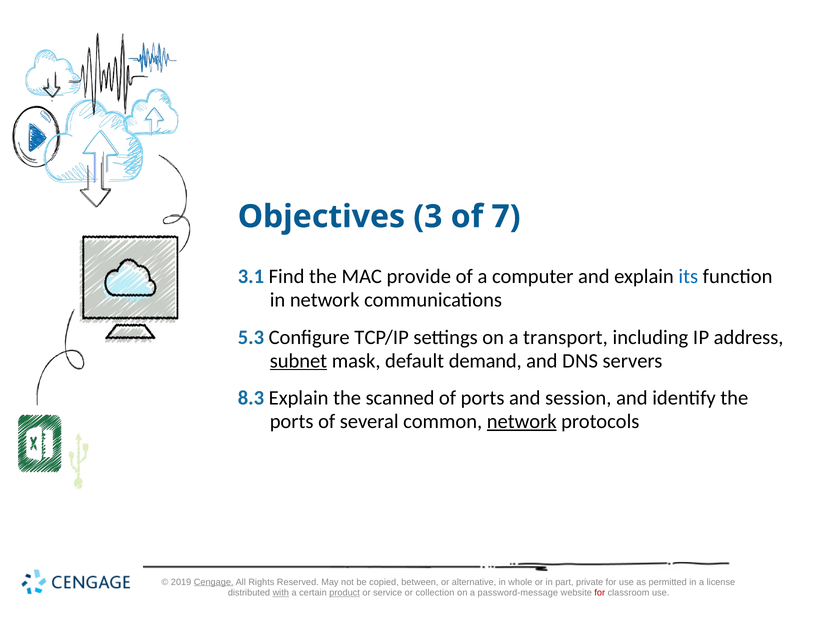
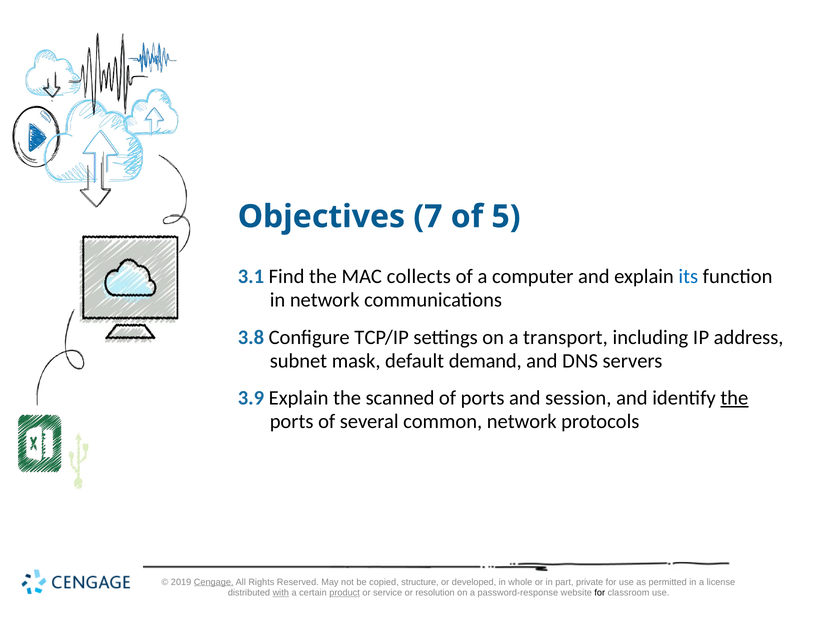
3: 3 -> 7 (428, 217)
7: 7 -> 5 (506, 217)
provide: provide -> collects (419, 277)
5.3: 5.3 -> 3.8 (251, 337)
subnet underline: present -> none (298, 361)
8.3: 8.3 -> 3.9 (251, 398)
the underline: none -> present (734, 398)
network underline: present -> none (522, 422)
between: between -> structure (420, 582)
alternative: alternative -> developed (474, 582)
collection: collection -> resolution (435, 593)
password-message: password-message -> password-response (518, 593)
for colour: red -> black (600, 593)
